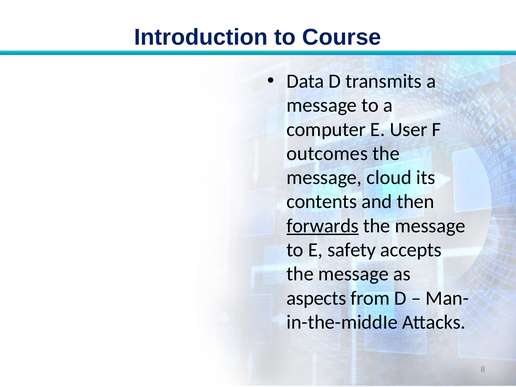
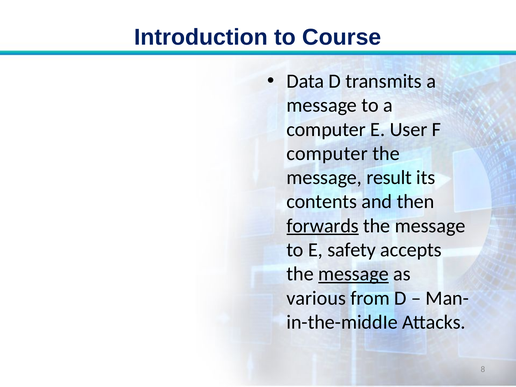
outcomes: outcomes -> computer (327, 154)
cloud: cloud -> result (389, 178)
message underline: none -> present (353, 274)
aspects: aspects -> various (316, 298)
